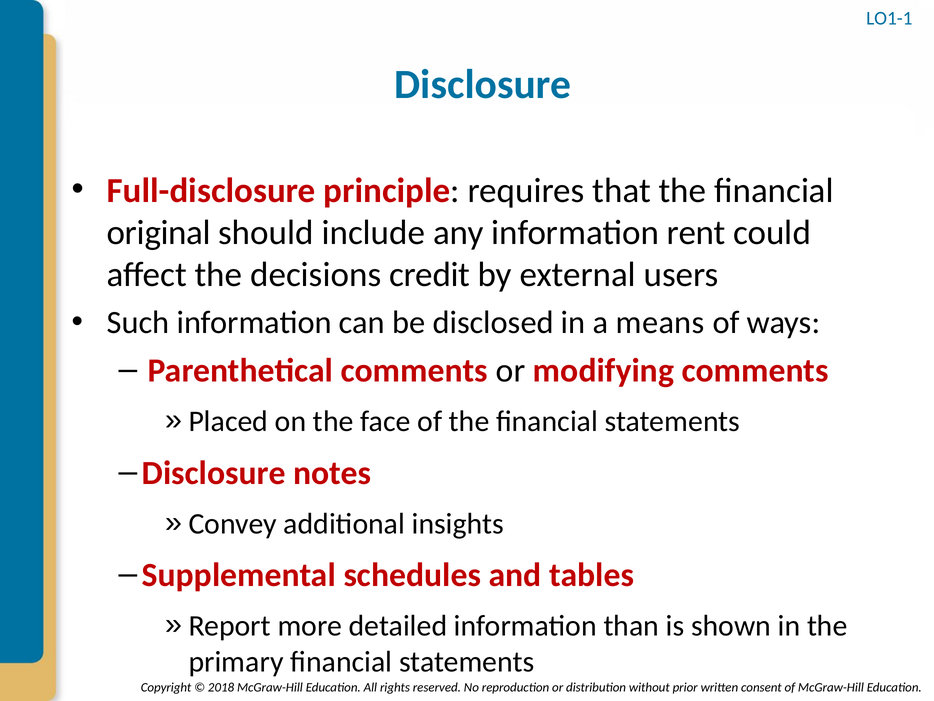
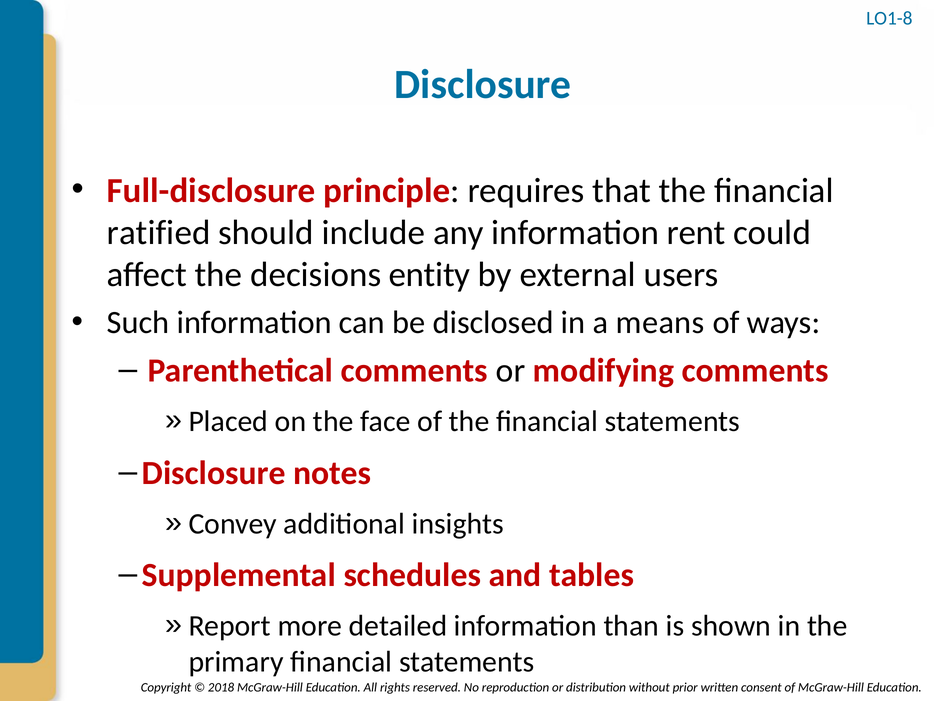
LO1-1: LO1-1 -> LO1-8 (889, 18)
original: original -> ratified (159, 232)
credit: credit -> entity (430, 274)
